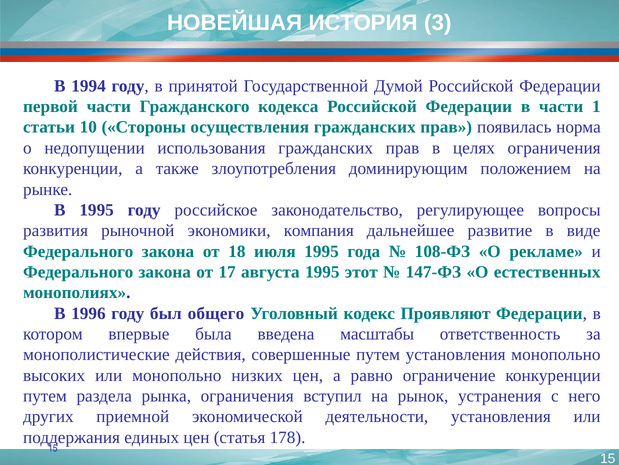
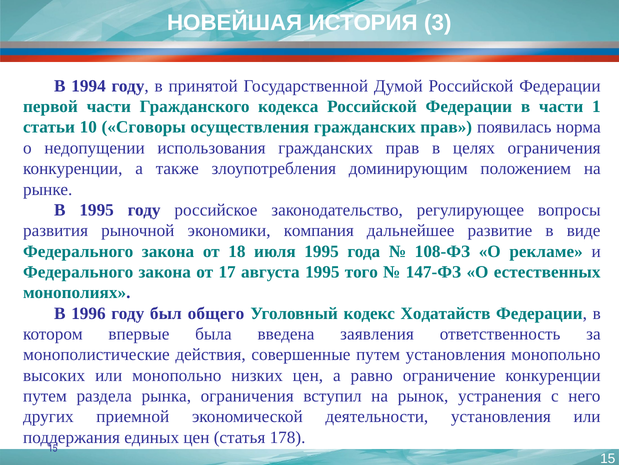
Стороны: Стороны -> Сговоры (144, 127)
этот: этот -> того (361, 272)
Проявляют: Проявляют -> Ходатайств (446, 313)
масштабы: масштабы -> заявления (377, 334)
